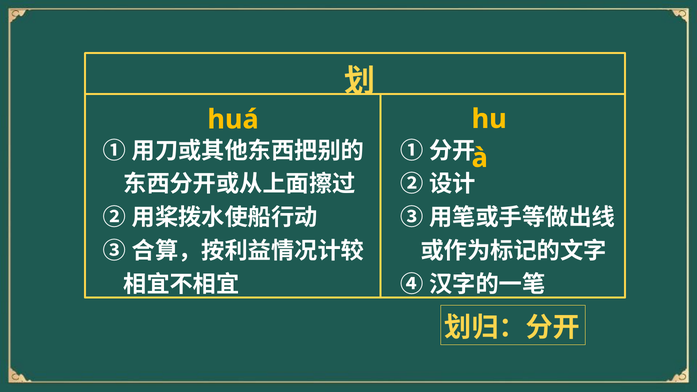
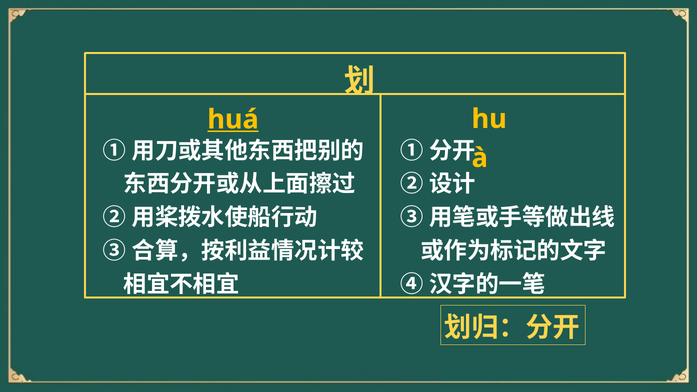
huá underline: none -> present (233, 119)
